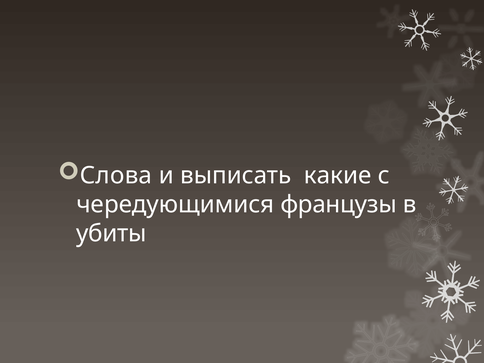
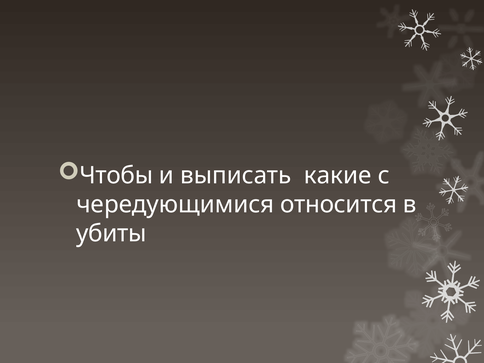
Слова: Слова -> Чтобы (116, 176)
французы: французы -> относится (339, 205)
